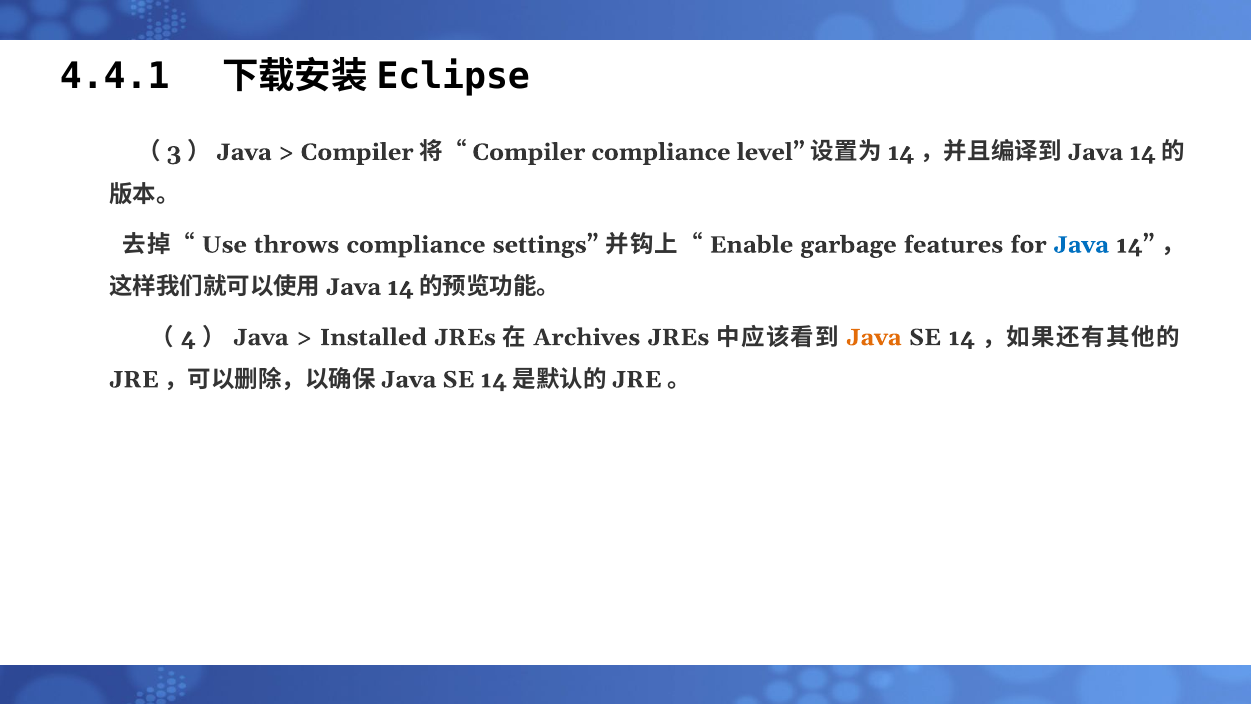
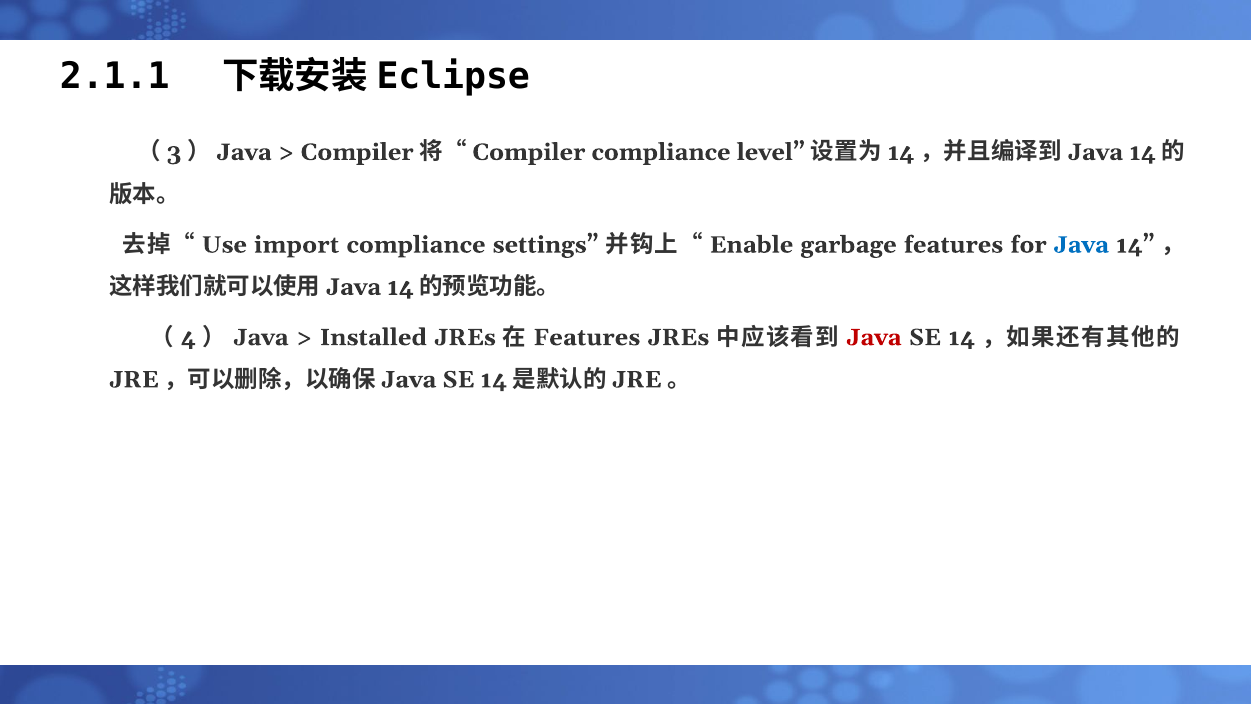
4.4.1: 4.4.1 -> 2.1.1 (115, 76)
throws: throws -> import (297, 245)
Archives: Archives -> Features (587, 337)
Java colour: orange -> red (874, 337)
